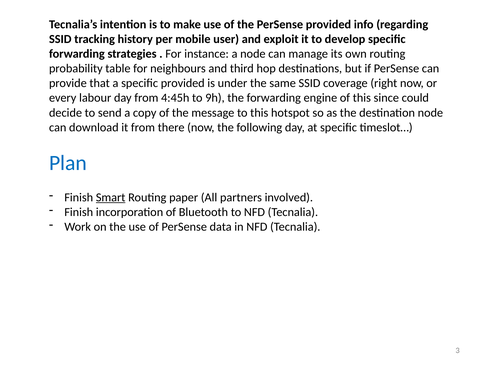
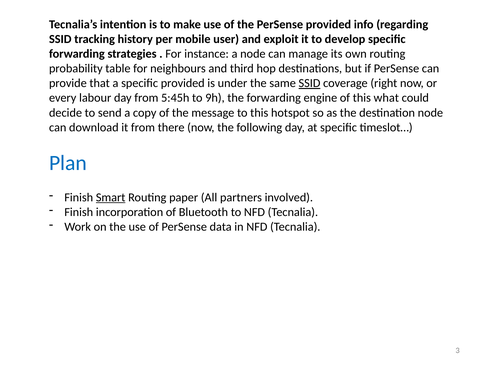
SSID underline: none -> present (309, 83)
4:45h: 4:45h -> 5:45h (175, 98)
since: since -> what (386, 98)
